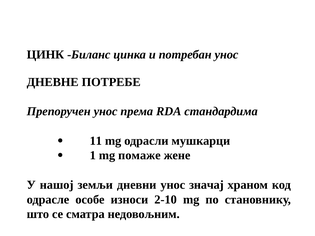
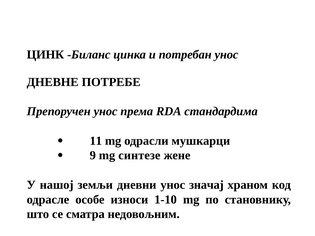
1: 1 -> 9 (93, 156)
помаже: помаже -> синтезе (139, 156)
2-10: 2-10 -> 1-10 (166, 200)
